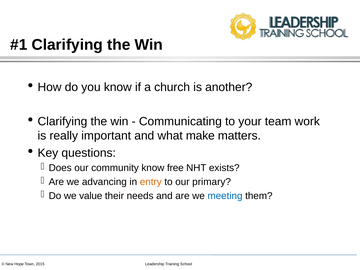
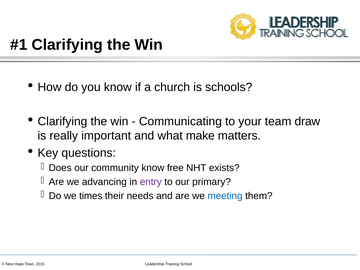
another: another -> schools (229, 87)
work: work -> draw (307, 121)
entry colour: orange -> purple (151, 182)
value: value -> times (91, 196)
